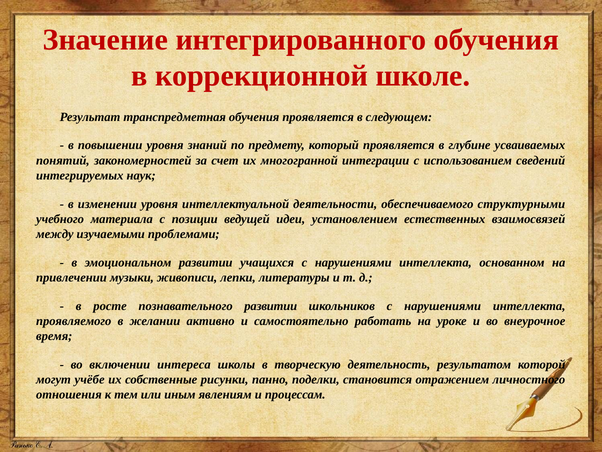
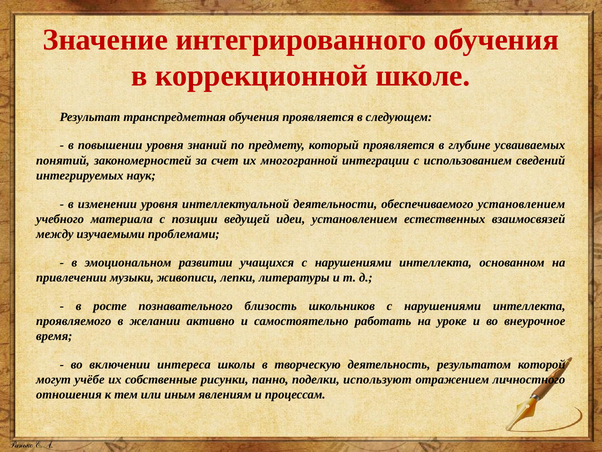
обеспечиваемого структурными: структурными -> установлением (521, 204)
познавательного развитии: развитии -> близость (271, 306)
становится: становится -> используют (377, 379)
